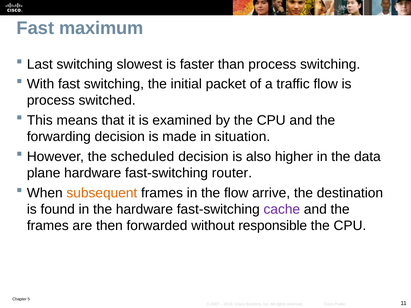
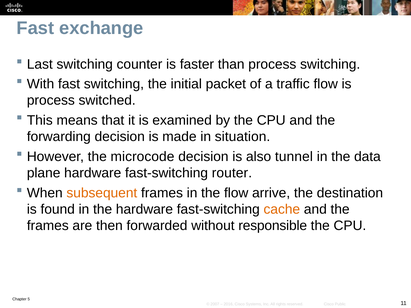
maximum: maximum -> exchange (101, 28)
slowest: slowest -> counter (139, 64)
scheduled: scheduled -> microcode (142, 157)
higher: higher -> tunnel (294, 157)
cache colour: purple -> orange (282, 209)
